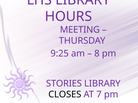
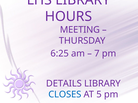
9:25: 9:25 -> 6:25 (60, 54)
8: 8 -> 7 (97, 54)
STORIES: STORIES -> DETAILS (64, 84)
CLOSES colour: black -> blue (65, 95)
7: 7 -> 5 (99, 95)
